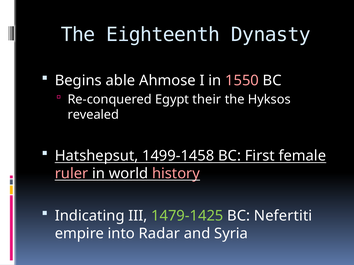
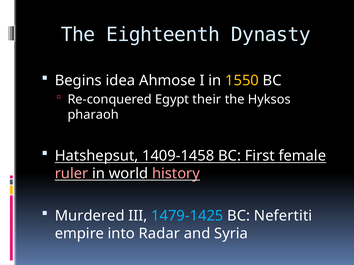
able: able -> idea (120, 81)
1550 colour: pink -> yellow (242, 81)
revealed: revealed -> pharaoh (93, 115)
1499-1458: 1499-1458 -> 1409-1458 (178, 156)
Indicating: Indicating -> Murdered (90, 216)
1479-1425 colour: light green -> light blue (187, 216)
